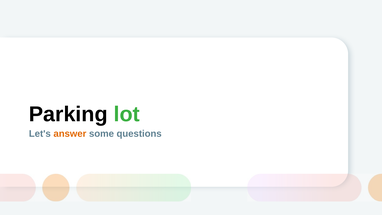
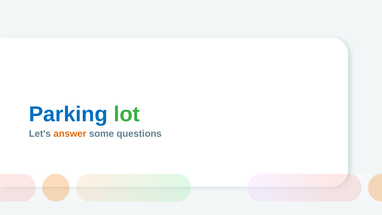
Parking colour: black -> blue (68, 114)
